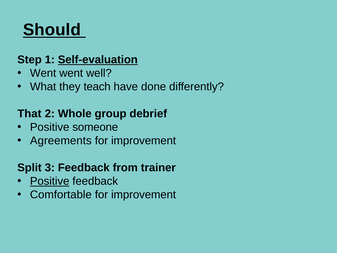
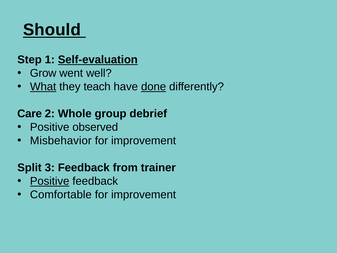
Went: Went -> Grow (43, 73)
What underline: none -> present (43, 87)
done underline: none -> present (154, 87)
That: That -> Care (30, 114)
someone: someone -> observed (95, 127)
Agreements: Agreements -> Misbehavior (61, 141)
